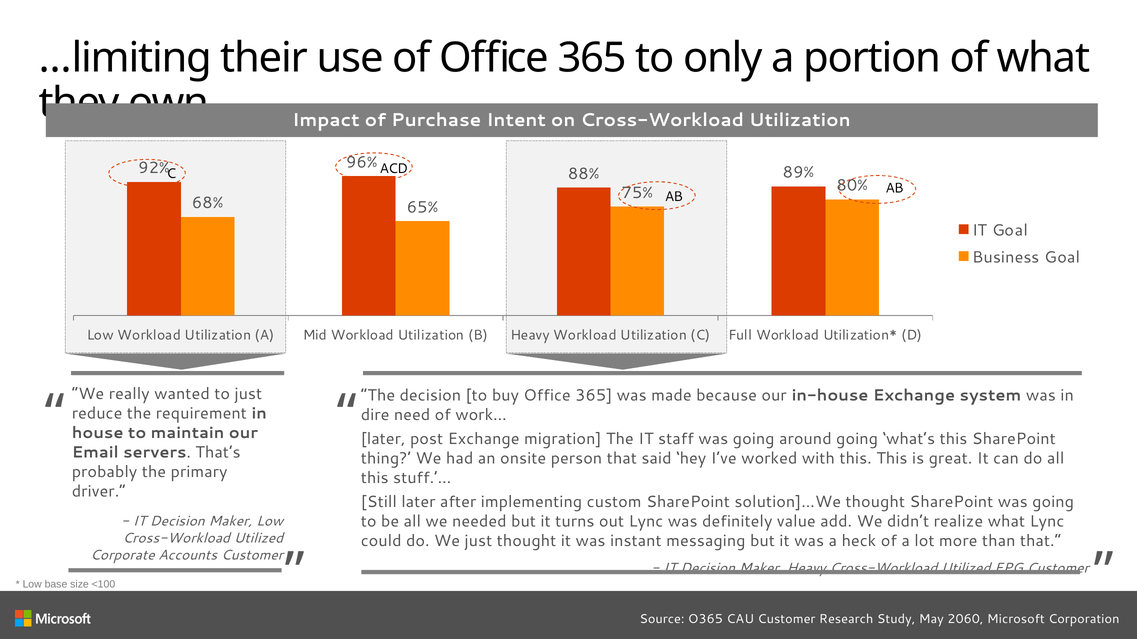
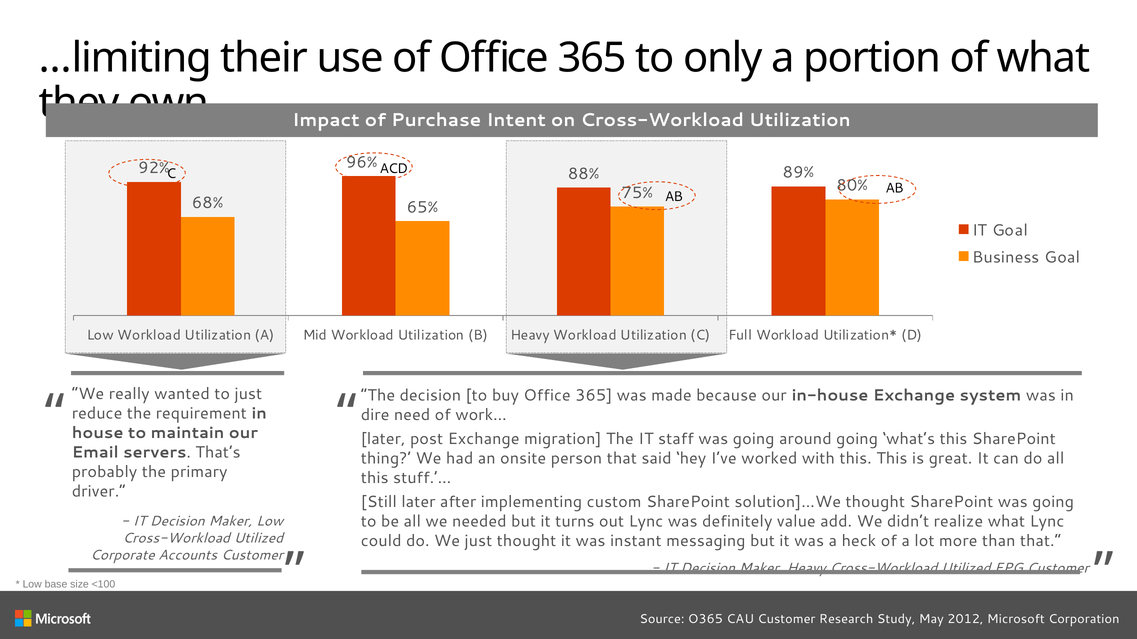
2060: 2060 -> 2012 (965, 619)
